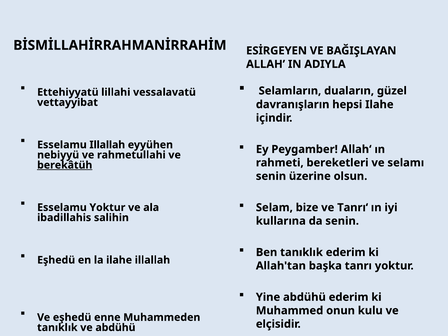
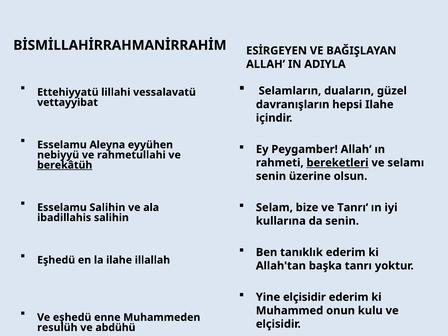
Esselamu Illallah: Illallah -> Aleyna (107, 145)
bereketleri underline: none -> present (338, 163)
Esselamu Yoktur: Yoktur -> Salihin (107, 207)
Yine abdühü: abdühü -> elçisidir (304, 297)
tanıklık: tanıklık -> resulüh (57, 328)
